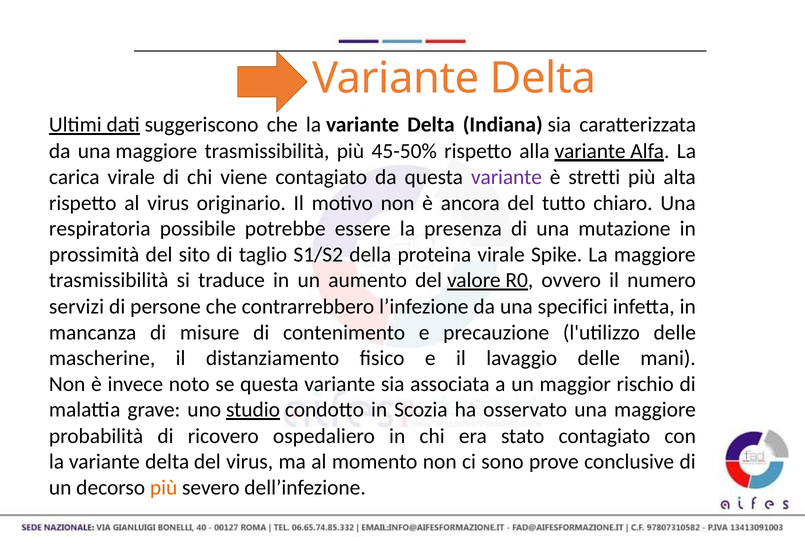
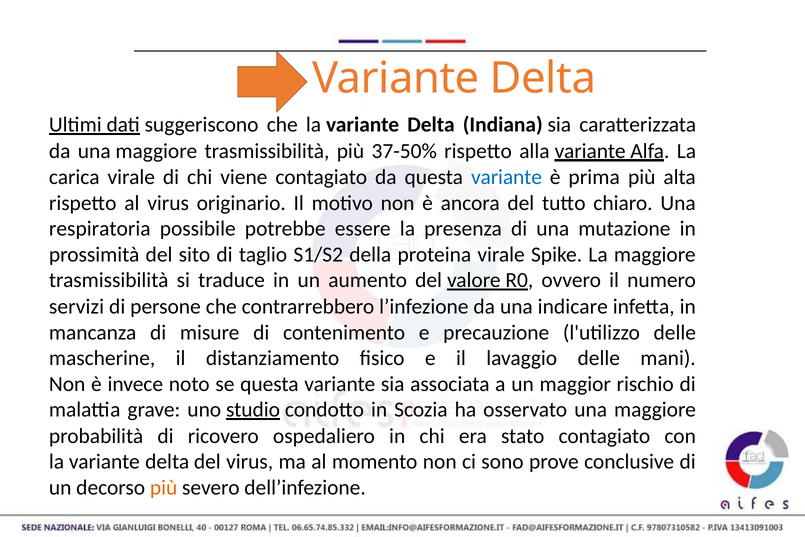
45-50%: 45-50% -> 37-50% (404, 151)
variante colour: purple -> blue (506, 177)
stretti: stretti -> prima (594, 177)
specifici: specifici -> indicare (573, 306)
